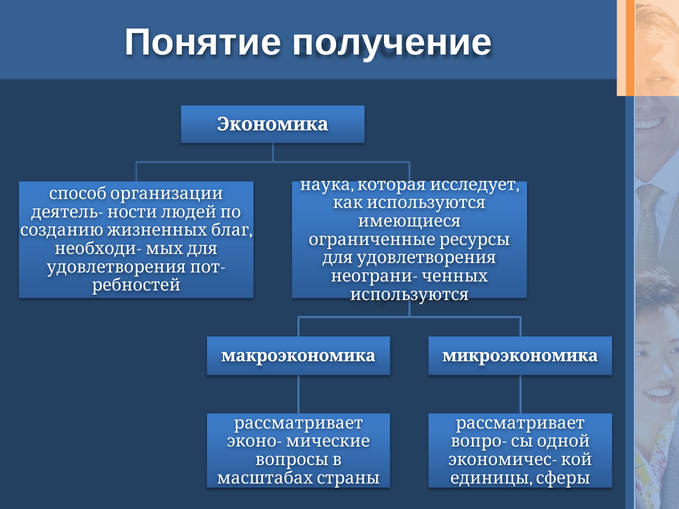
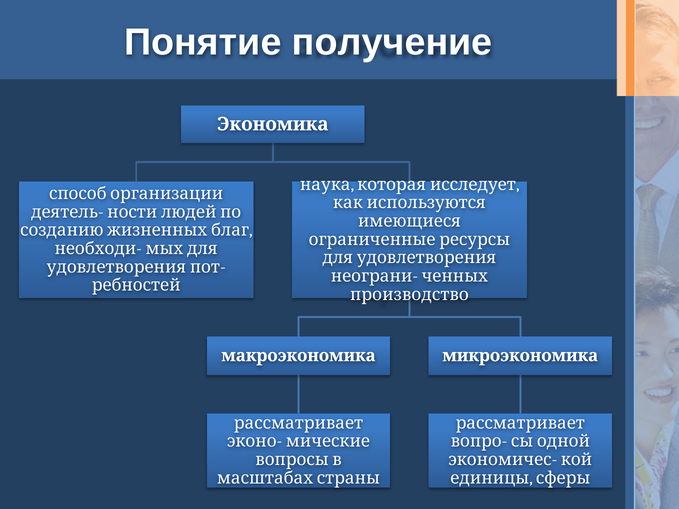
используются: используются -> производство (409, 295)
